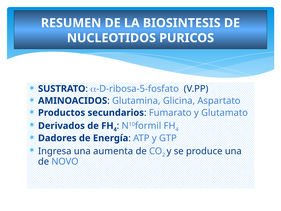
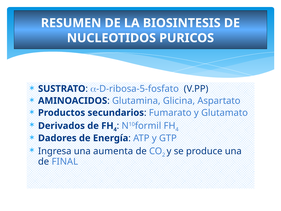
NOVO: NOVO -> FINAL (65, 161)
